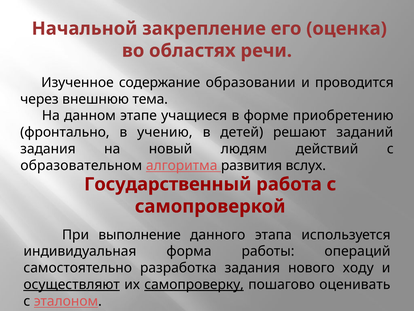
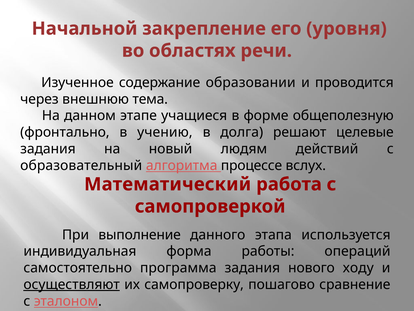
оценка: оценка -> уровня (347, 29)
приобретению: приобретению -> общеполезную (343, 116)
детей: детей -> долга (242, 132)
заданий: заданий -> целевые (365, 132)
образовательном: образовательном -> образовательный (81, 165)
развития: развития -> процессе (252, 165)
Государственный: Государственный -> Математический (168, 184)
разработка: разработка -> программа (178, 268)
самопроверку underline: present -> none (194, 284)
оценивать: оценивать -> сравнение (355, 284)
